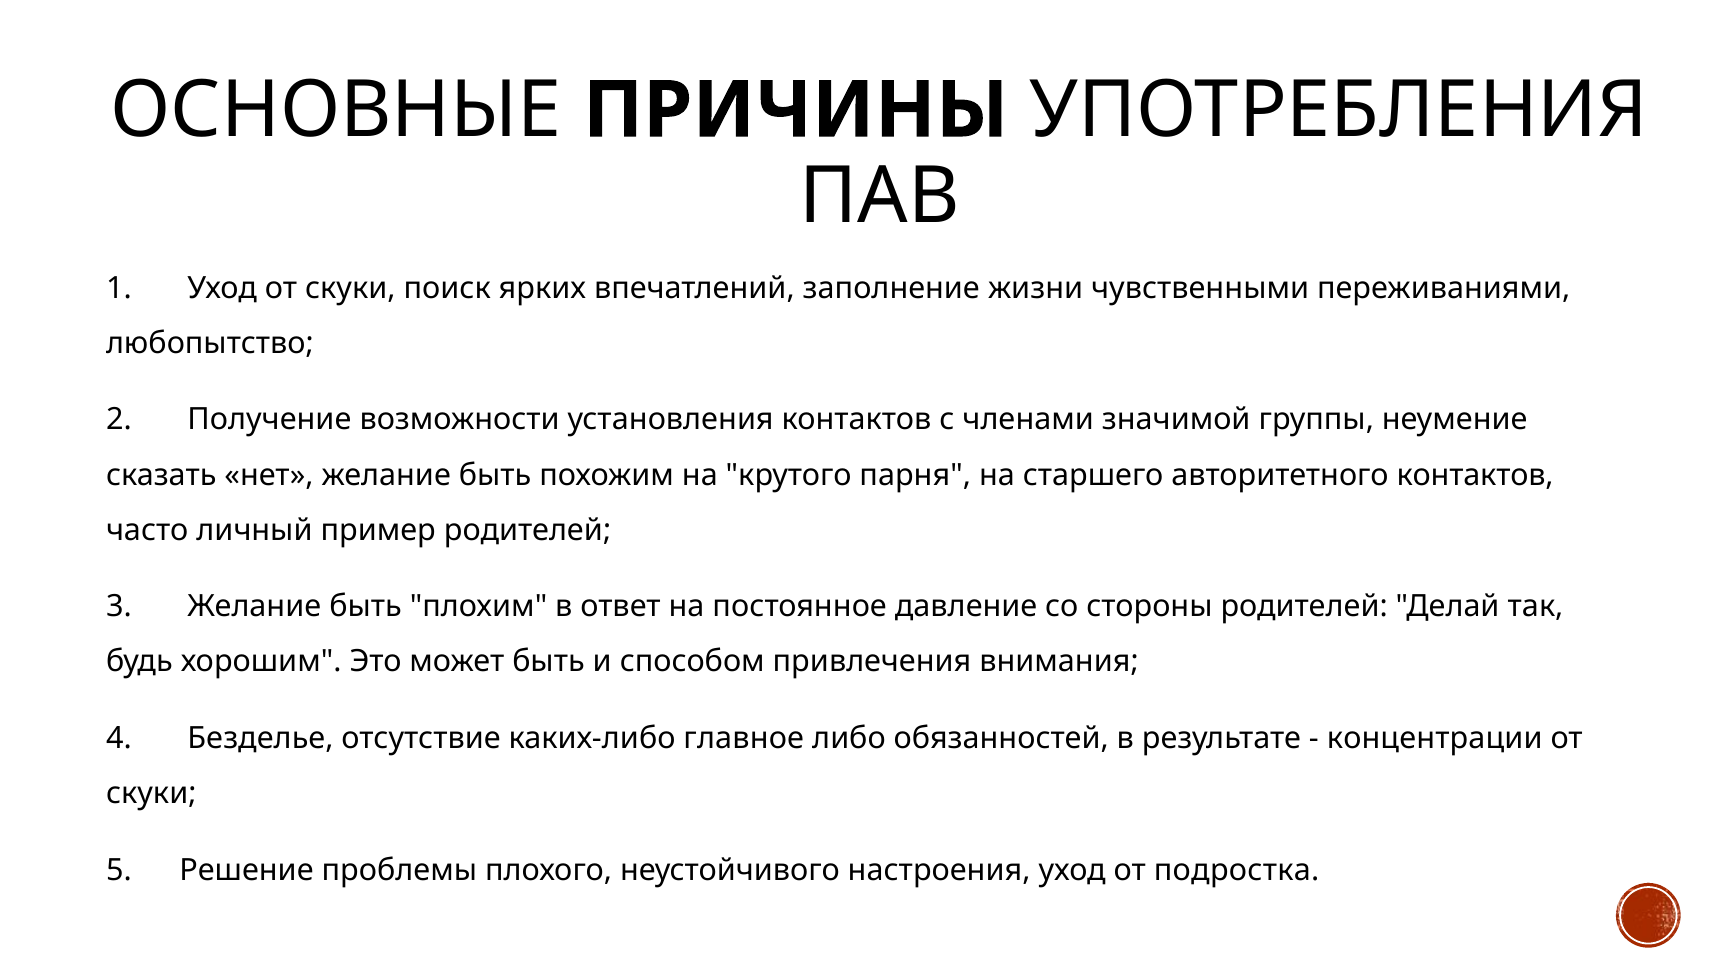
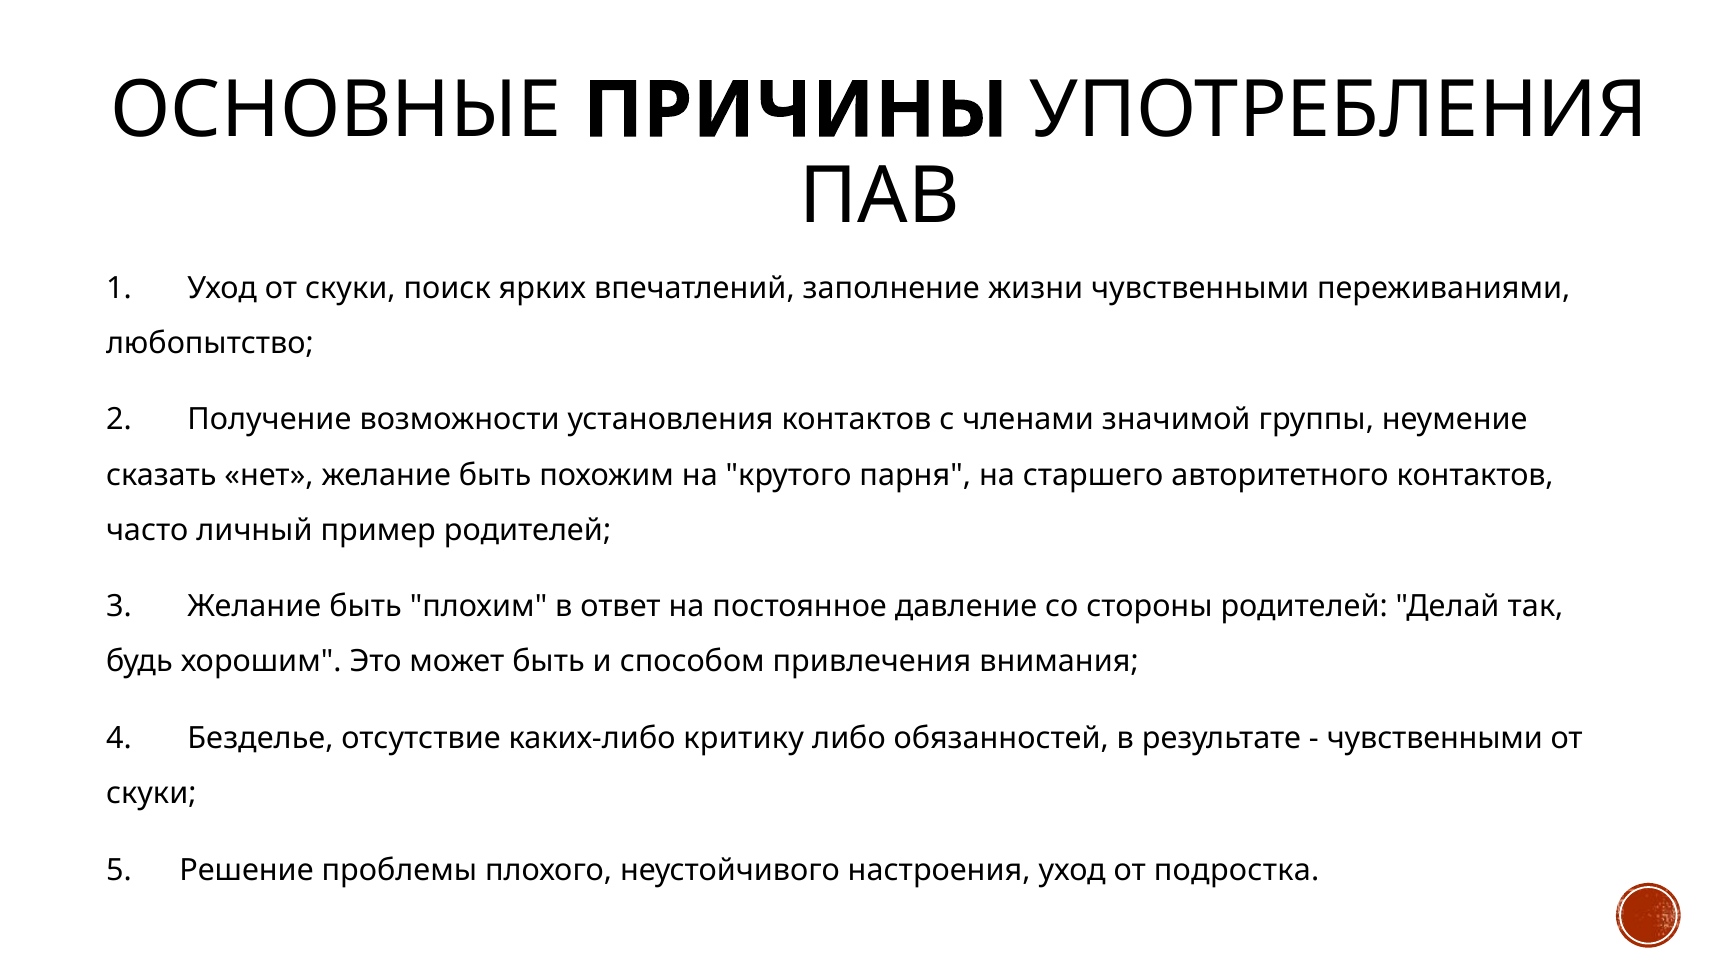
главное: главное -> критику (744, 739)
концентрации: концентрации -> чувственными (1435, 739)
